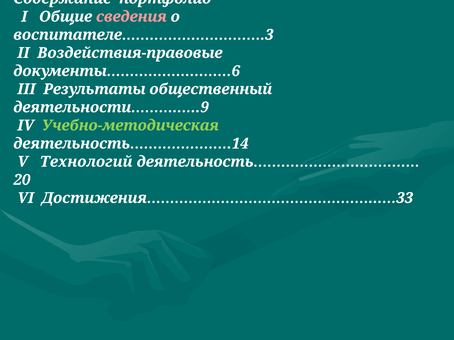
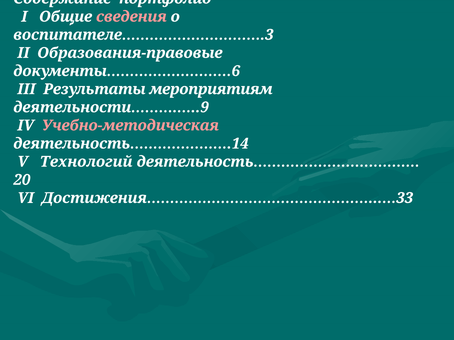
Воздействия-правовые: Воздействия-правовые -> Образования-правовые (130, 53)
общественный: общественный -> мероприятиям (211, 89)
Учебно-методическая colour: light green -> pink (130, 126)
